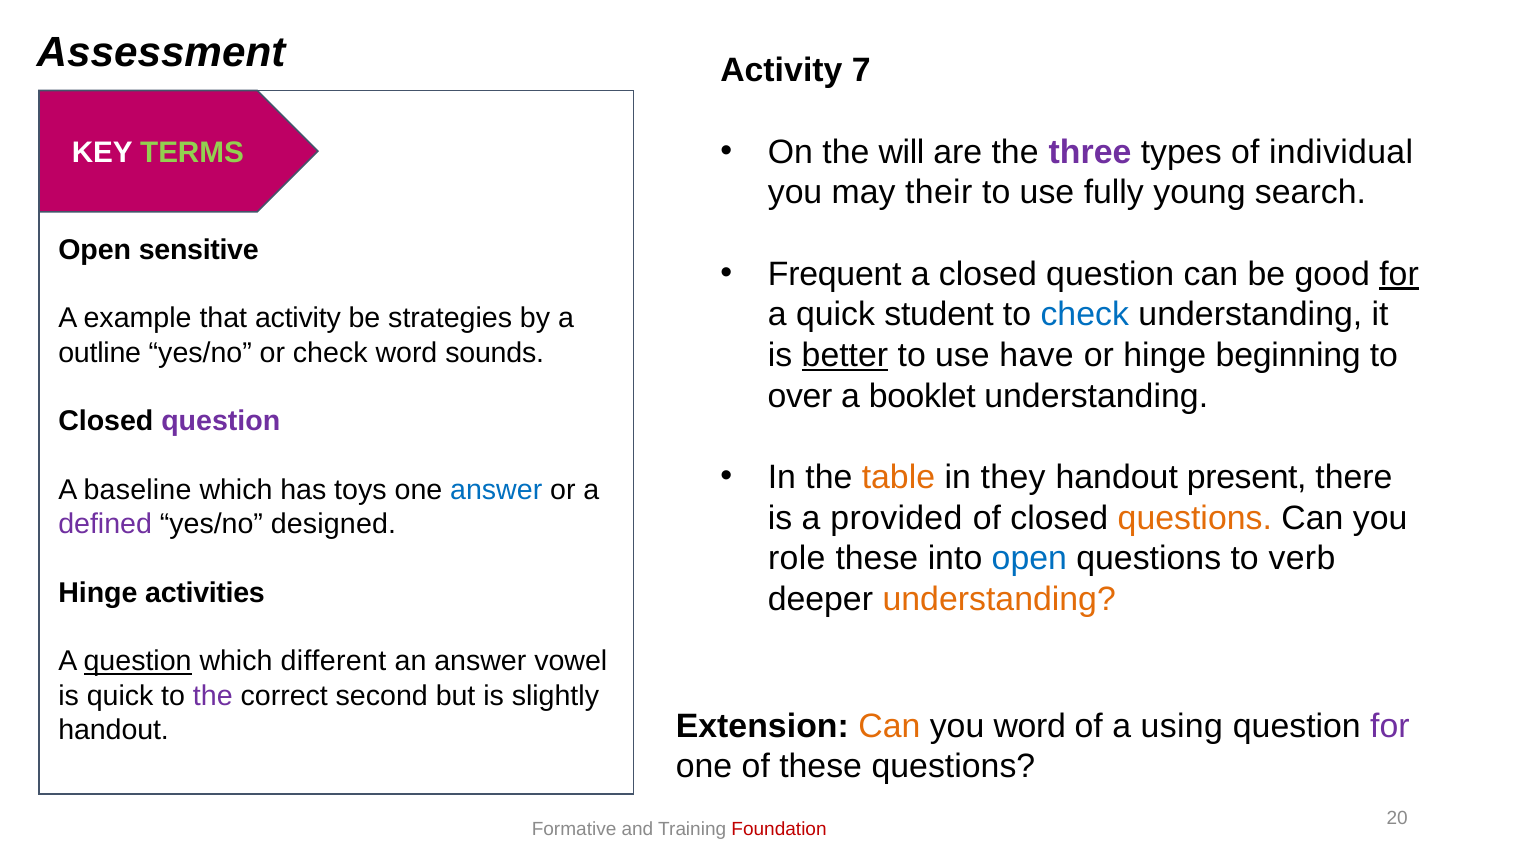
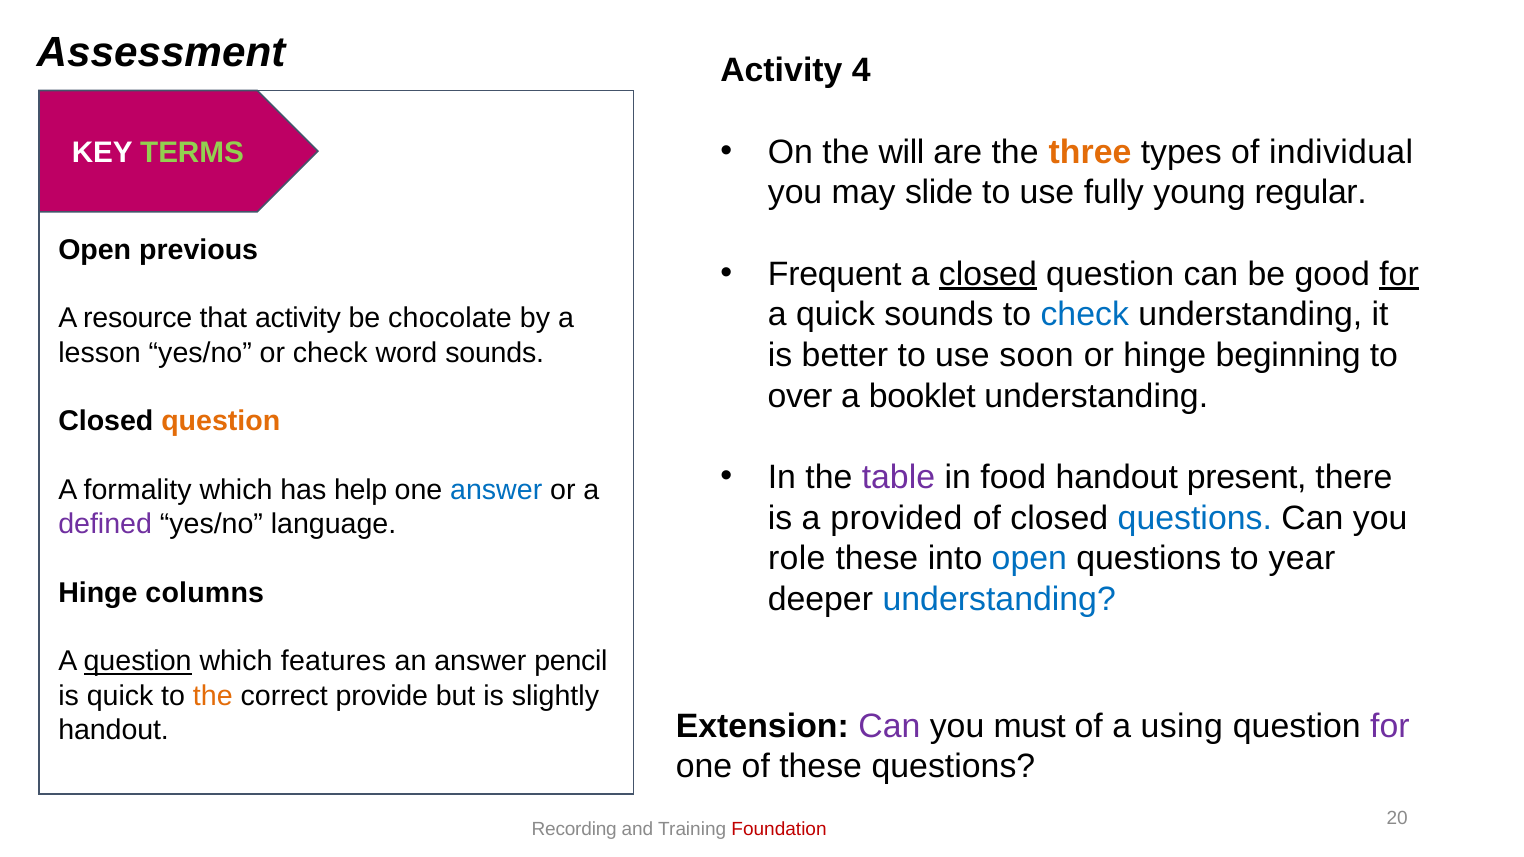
7: 7 -> 4 (861, 71)
three colour: purple -> orange (1090, 152)
their: their -> slide (939, 193)
search: search -> regular (1311, 193)
sensitive: sensitive -> previous (199, 250)
closed underline: none -> present (988, 274)
quick student: student -> sounds (939, 315)
example: example -> resource (138, 319)
strategies: strategies -> chocolate (450, 319)
outline: outline -> lesson (100, 353)
better underline: present -> none (845, 355)
have: have -> soon (1037, 355)
question colour: purple -> orange (221, 422)
table colour: orange -> purple (898, 477)
they: they -> food (1013, 477)
baseline: baseline -> formality (138, 490)
toys: toys -> help (361, 490)
questions colour: orange -> blue (1195, 518)
designed: designed -> language (334, 524)
verb: verb -> year (1302, 559)
activities: activities -> columns (205, 593)
understanding colour: orange -> blue (999, 599)
different: different -> features (333, 662)
vowel: vowel -> pencil (571, 662)
the colour: purple -> orange (213, 696)
second: second -> provide (382, 696)
Can colour: orange -> purple (889, 726)
you word: word -> must (1030, 726)
Formative: Formative -> Recording (574, 829)
